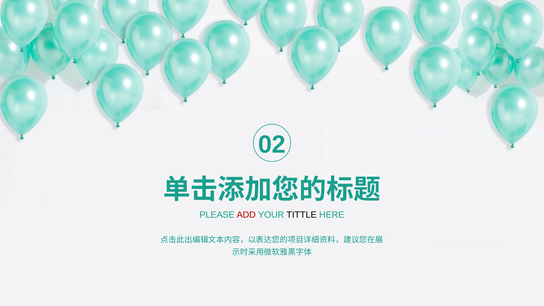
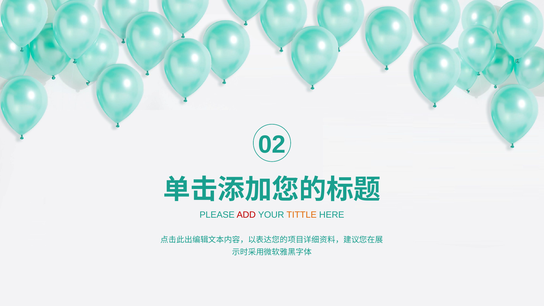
TITTLE colour: black -> orange (302, 215)
